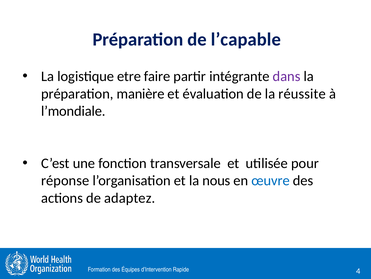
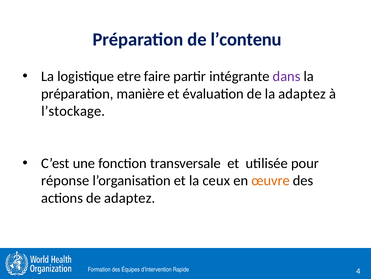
l’capable: l’capable -> l’contenu (246, 39)
la réussite: réussite -> adaptez (302, 94)
l’mondiale: l’mondiale -> l’stockage (73, 111)
nous: nous -> ceux (216, 180)
œuvre colour: blue -> orange (271, 180)
